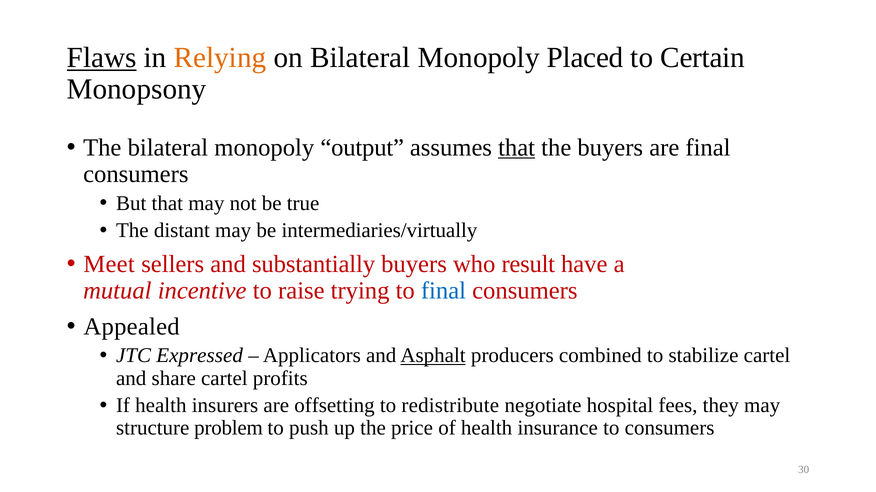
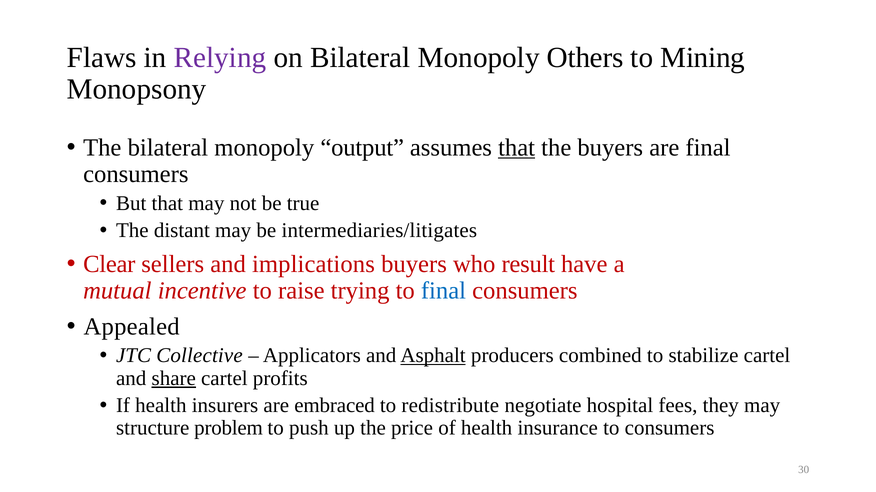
Flaws underline: present -> none (102, 58)
Relying colour: orange -> purple (220, 58)
Placed: Placed -> Others (585, 58)
Certain: Certain -> Mining (703, 58)
intermediaries/virtually: intermediaries/virtually -> intermediaries/litigates (379, 231)
Meet: Meet -> Clear (109, 264)
substantially: substantially -> implications (313, 264)
Expressed: Expressed -> Collective (200, 356)
share underline: none -> present (174, 379)
offsetting: offsetting -> embraced (335, 406)
